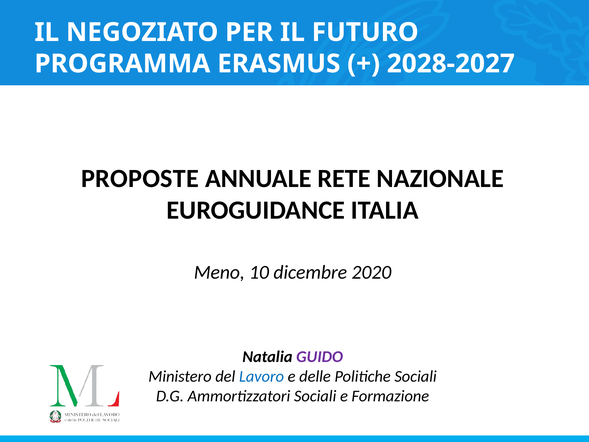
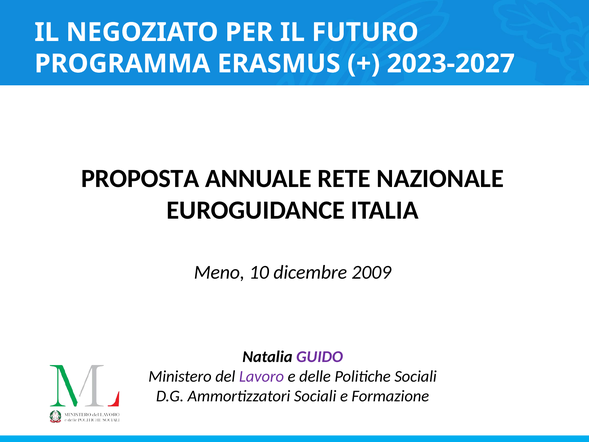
2028-2027: 2028-2027 -> 2023-2027 (451, 64)
PROPOSTE: PROPOSTE -> PROPOSTA (140, 179)
2020: 2020 -> 2009 (371, 272)
Lavoro colour: blue -> purple (262, 376)
